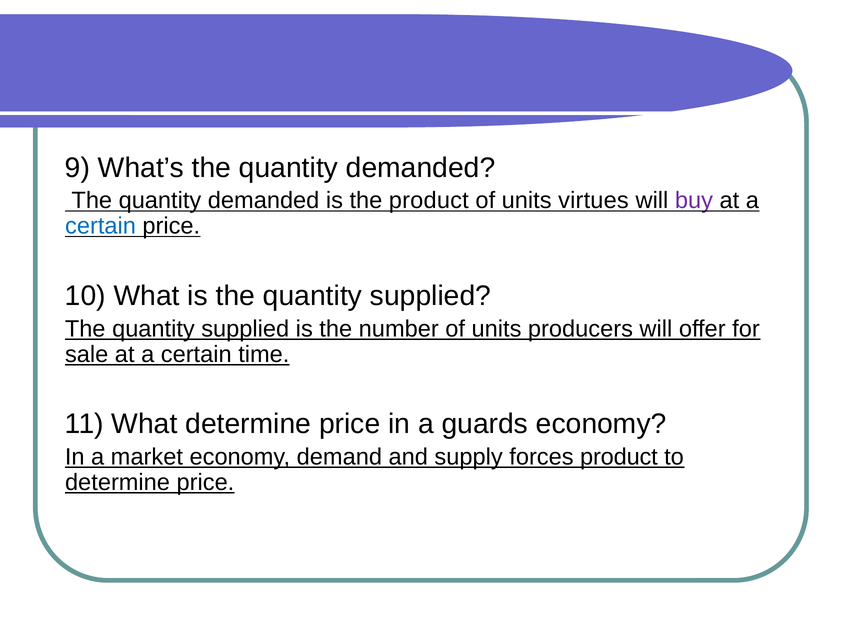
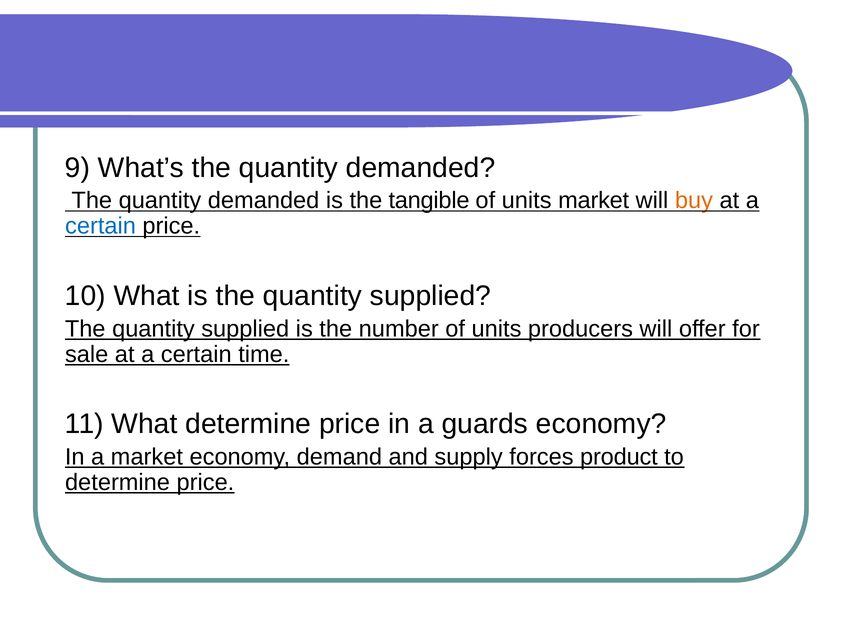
the product: product -> tangible (429, 201)
units virtues: virtues -> market (594, 201)
buy colour: purple -> orange (694, 201)
